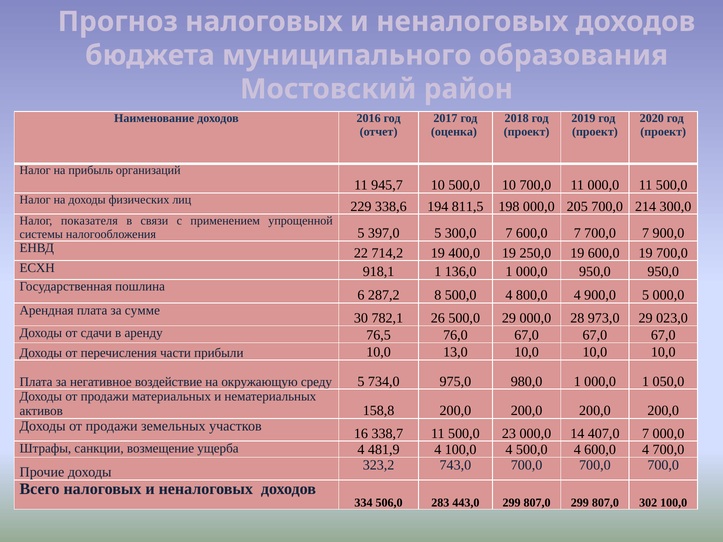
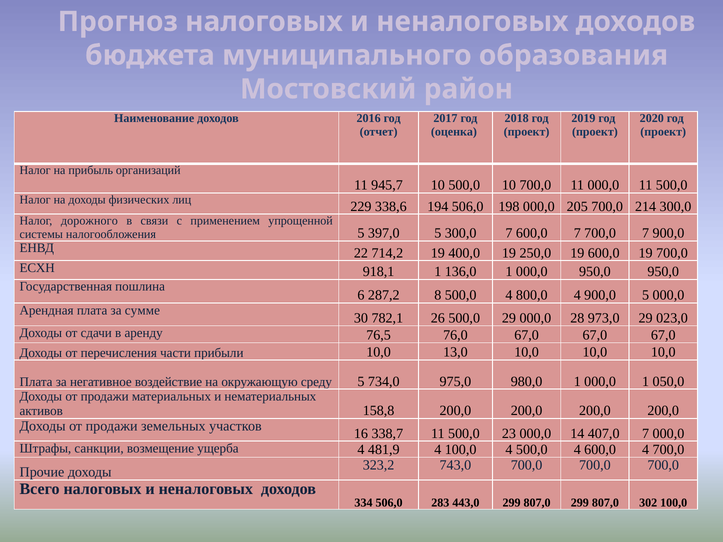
194 811,5: 811,5 -> 506,0 (468, 207)
показателя: показателя -> дорожного (89, 221)
